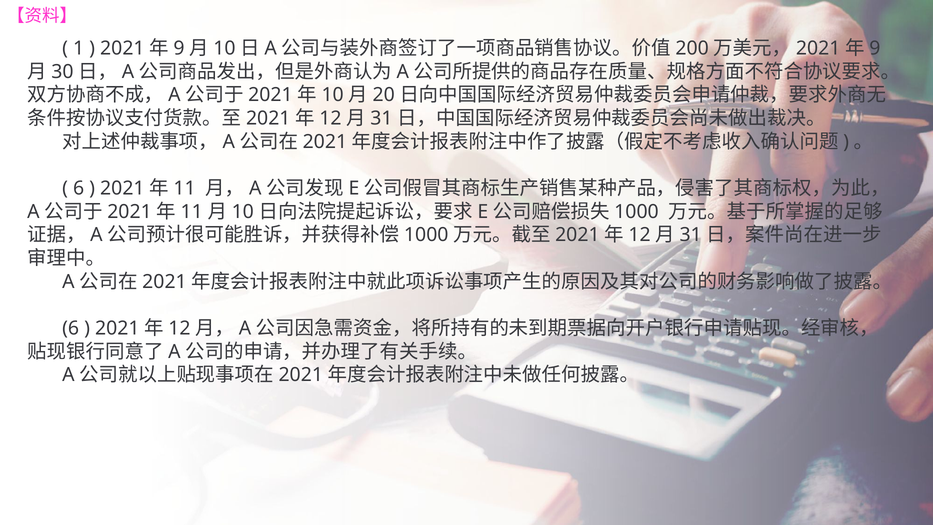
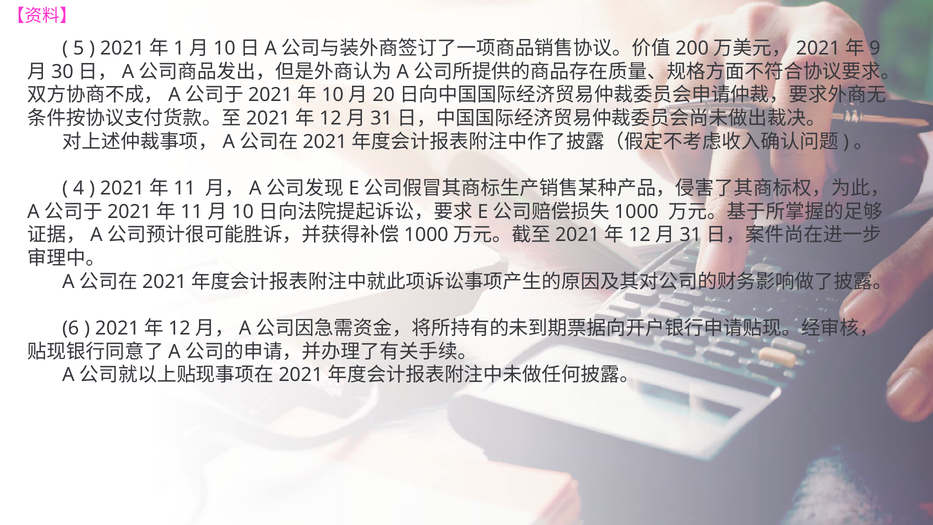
1: 1 -> 5 (79, 48)
9: 9 -> 1 (179, 48)
6: 6 -> 4 (79, 188)
